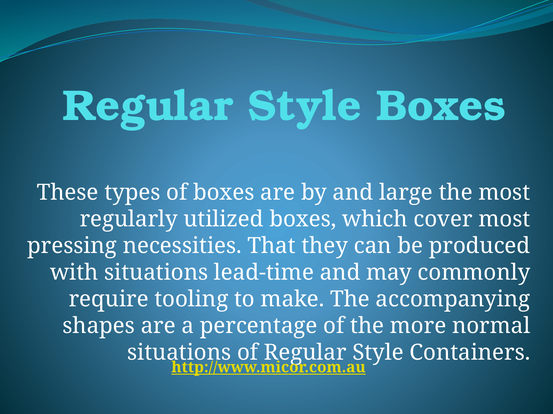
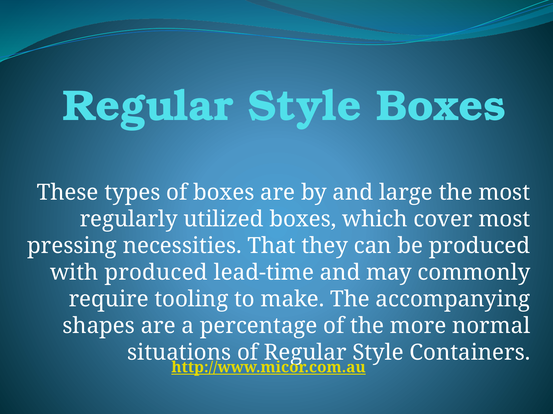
with situations: situations -> produced (156, 273)
